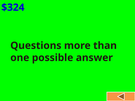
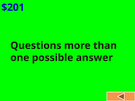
$324: $324 -> $201 (13, 7)
